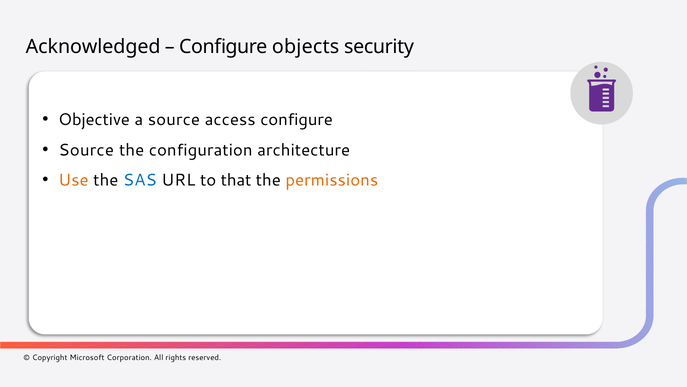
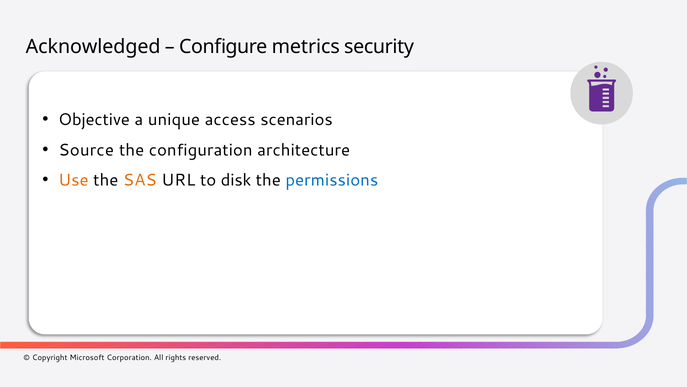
objects: objects -> metrics (306, 47)
a source: source -> unique (174, 119)
access configure: configure -> scenarios (297, 119)
SAS colour: blue -> orange (140, 180)
that: that -> disk (236, 180)
permissions colour: orange -> blue (332, 180)
